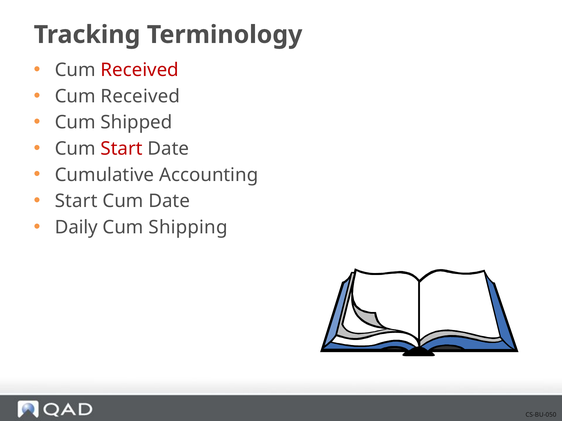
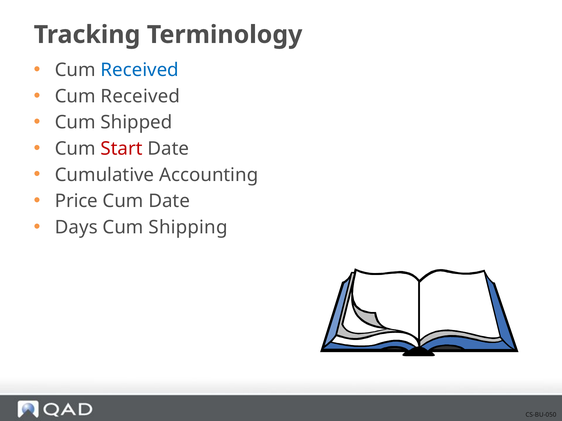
Received colour: red -> blue (140, 70)
Start: Start -> Price (76, 201)
Daily: Daily -> Days (76, 227)
